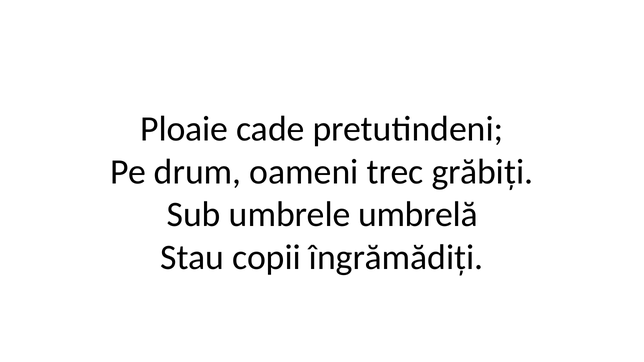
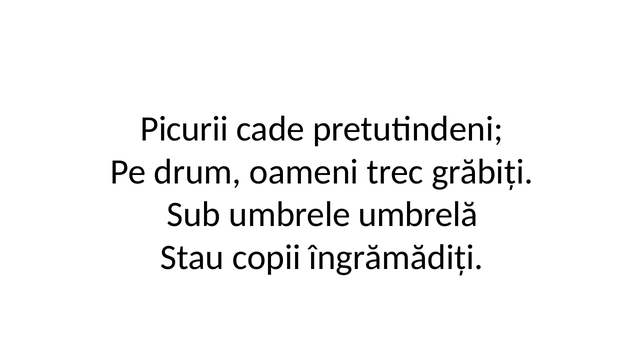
Ploaie: Ploaie -> Picurii (184, 129)
